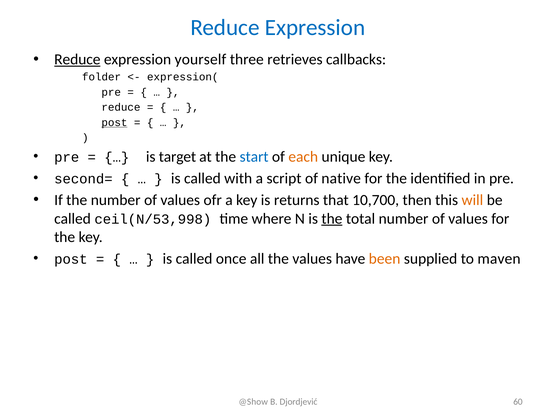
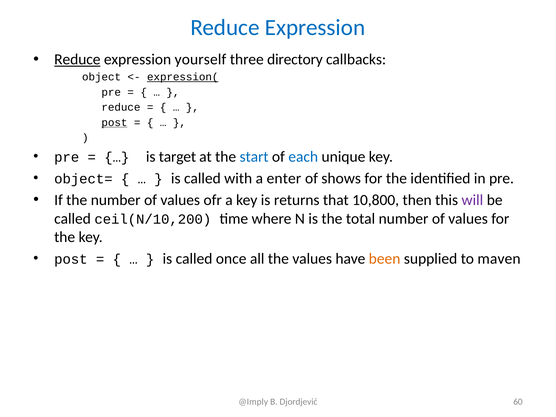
retrieves: retrieves -> directory (295, 59)
folder: folder -> object (102, 77)
expression( underline: none -> present (183, 77)
each colour: orange -> blue (303, 157)
second=: second= -> object= (83, 179)
script: script -> enter (284, 178)
native: native -> shows (341, 178)
10,700: 10,700 -> 10,800 (376, 200)
will colour: orange -> purple (472, 200)
ceil(N/53,998: ceil(N/53,998 -> ceil(N/10,200 (153, 219)
the underline: present -> none (332, 219)
@Show: @Show -> @Imply (253, 402)
